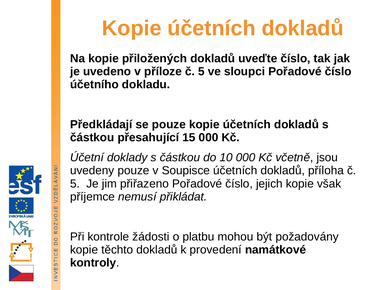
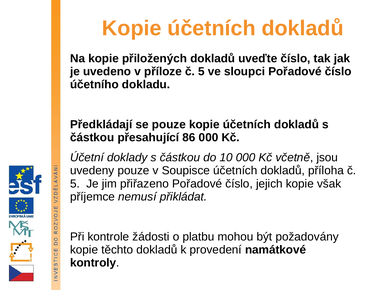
15: 15 -> 86 (189, 138)
